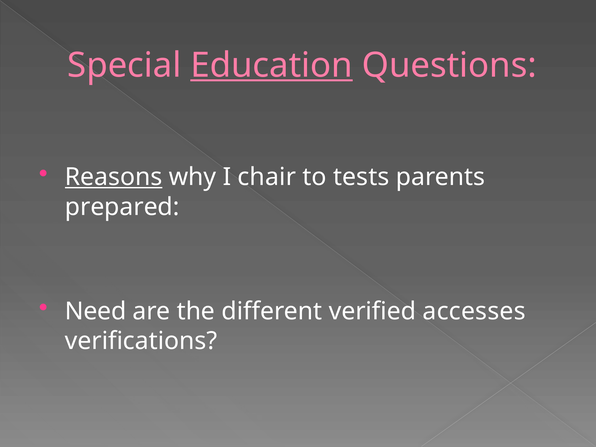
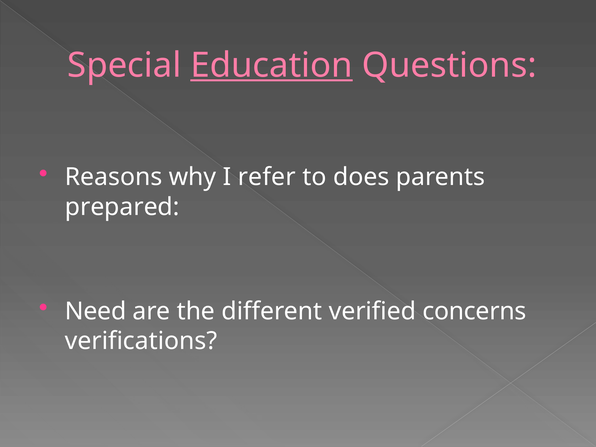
Reasons underline: present -> none (114, 177)
chair: chair -> refer (267, 177)
tests: tests -> does (361, 177)
accesses: accesses -> concerns (474, 311)
